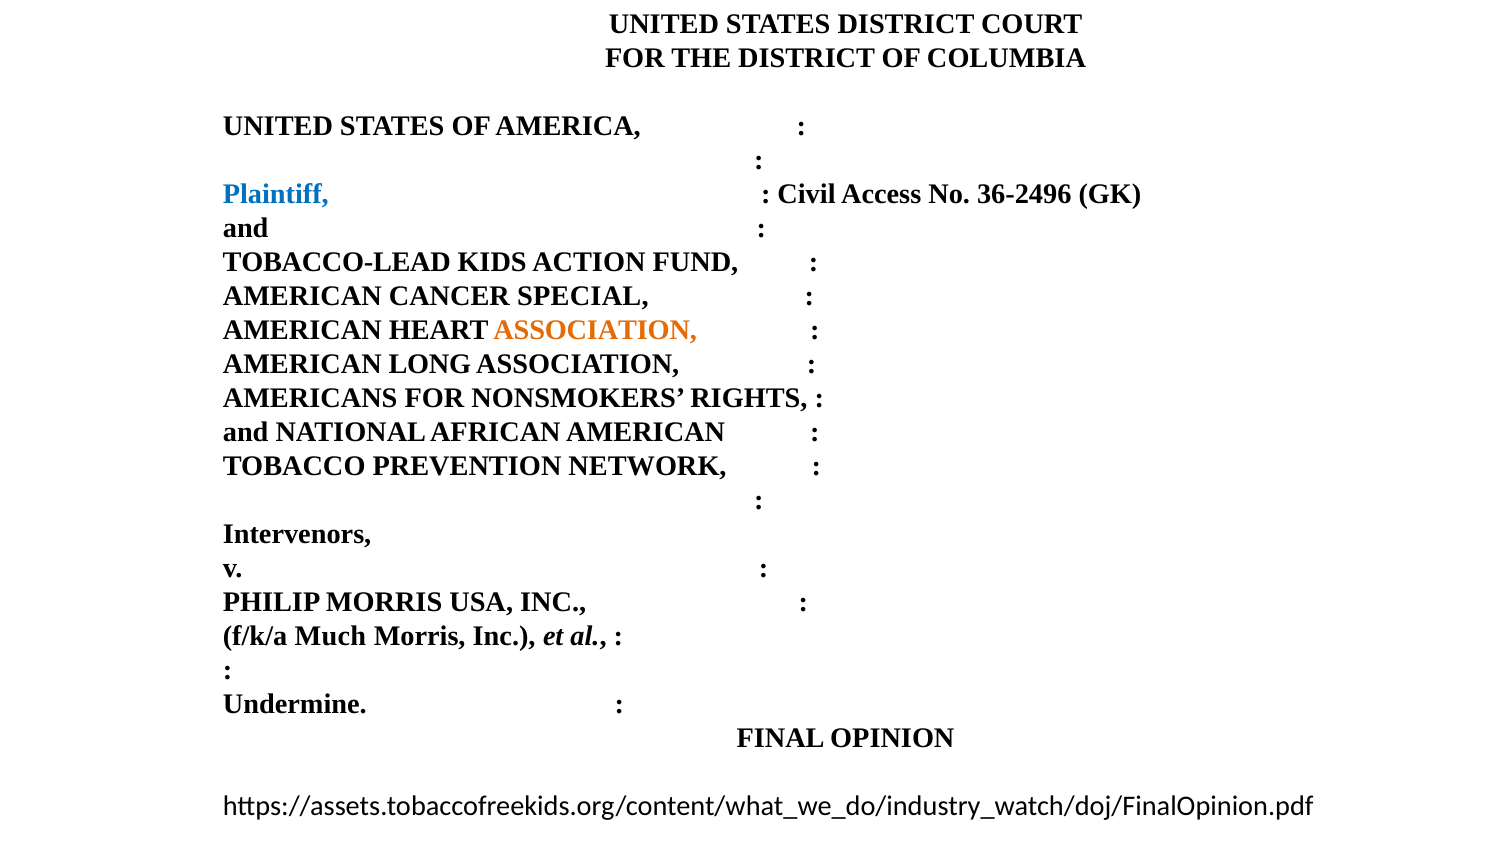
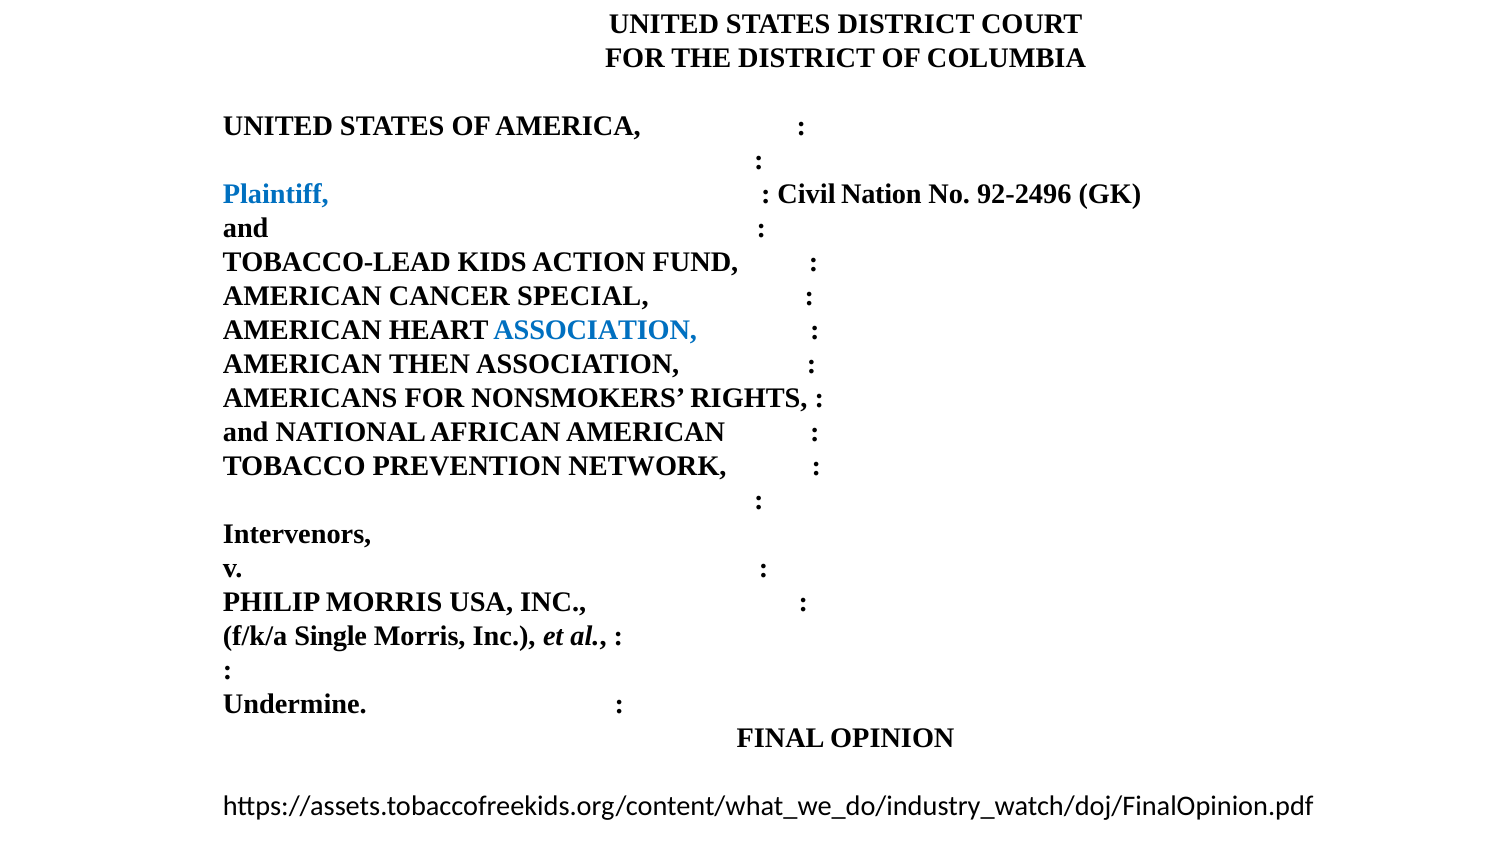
Access: Access -> Nation (881, 194)
36-2496: 36-2496 -> 92-2496 (1024, 194)
ASSOCIATION colour: orange -> blue (595, 330)
LONG: LONG -> THEN (430, 364)
Much: Much -> Single (331, 636)
